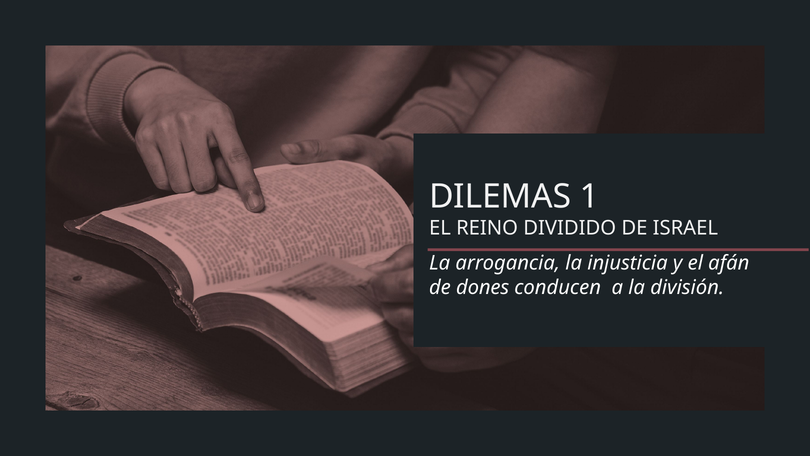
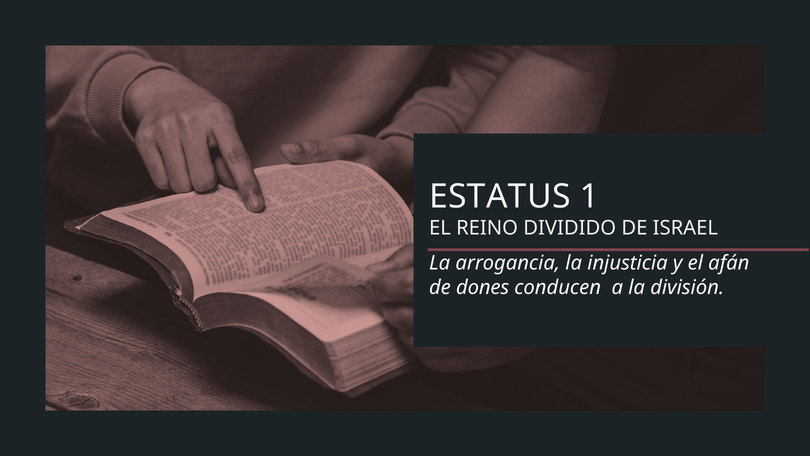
DILEMAS: DILEMAS -> ESTATUS (500, 196)
